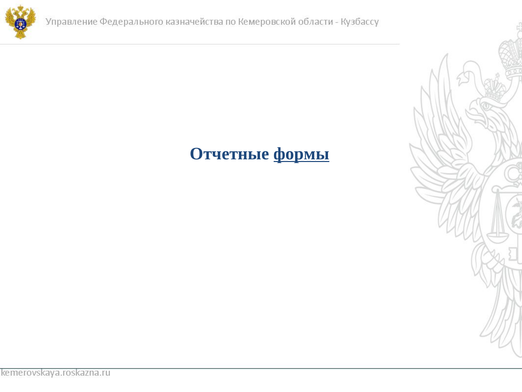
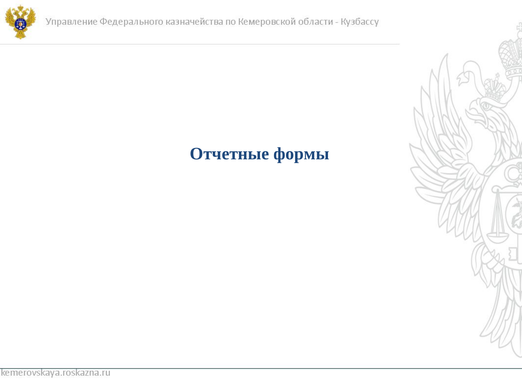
формы underline: present -> none (301, 154)
